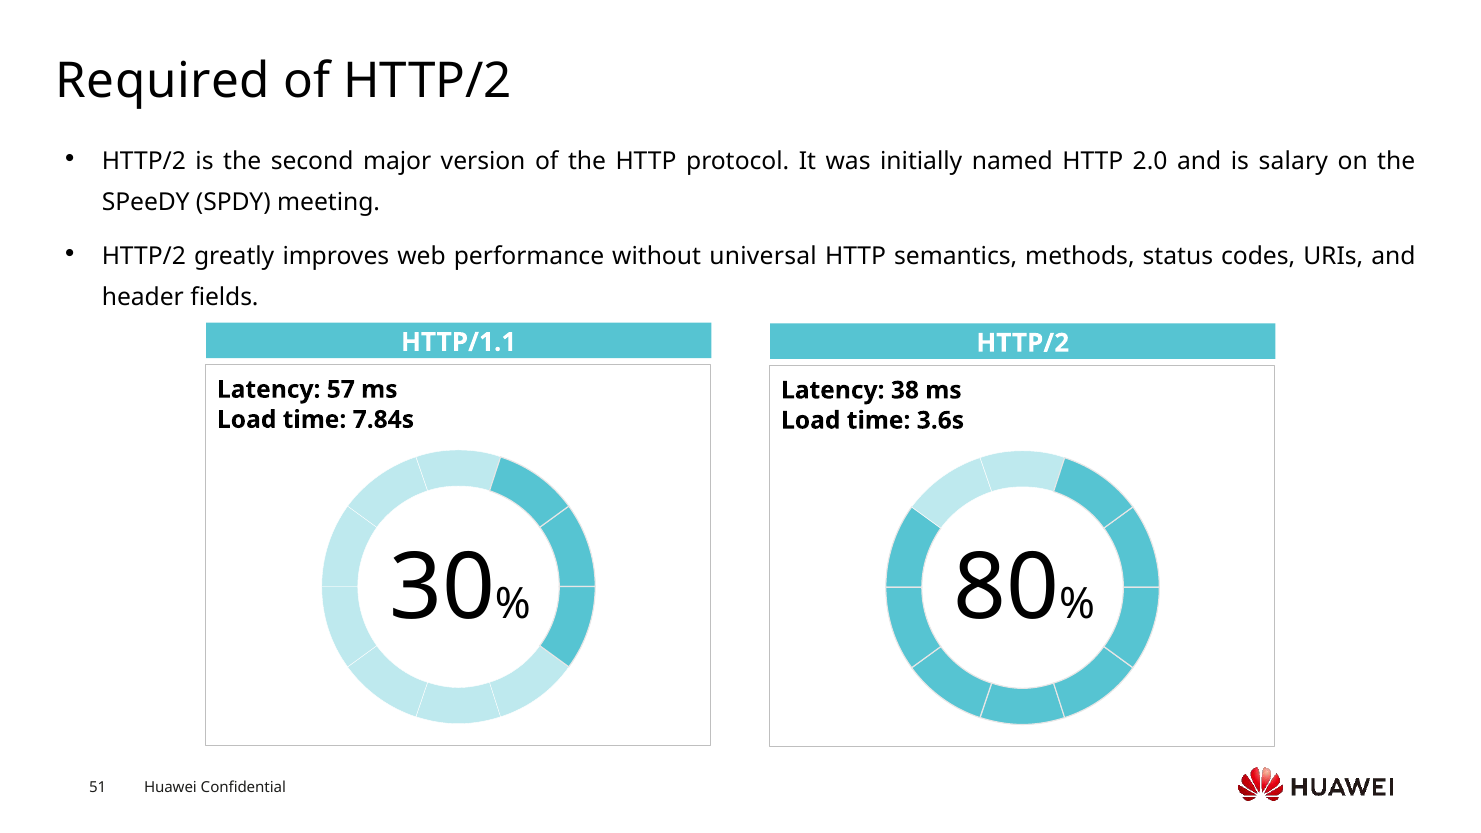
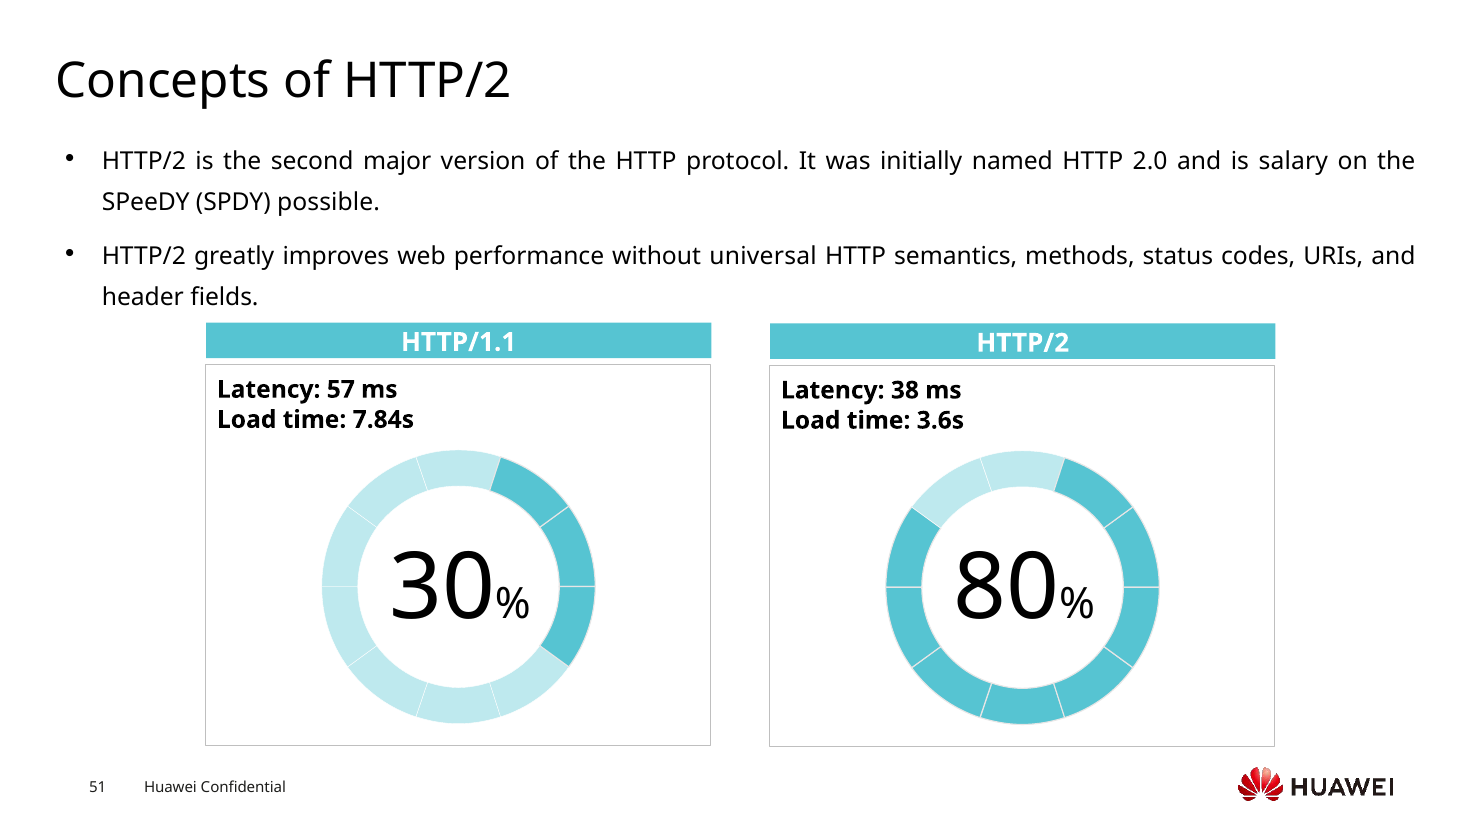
Required: Required -> Concepts (163, 81)
meeting: meeting -> possible (329, 202)
